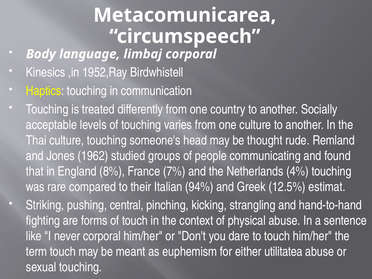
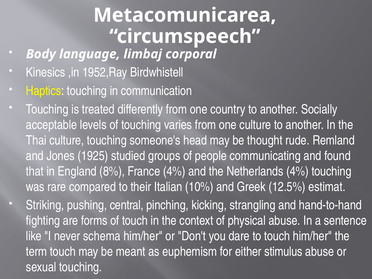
1962: 1962 -> 1925 (93, 156)
France 7%: 7% -> 4% (174, 171)
94%: 94% -> 10% (199, 187)
never corporal: corporal -> schema (102, 236)
utilitatea: utilitatea -> stimulus (283, 252)
